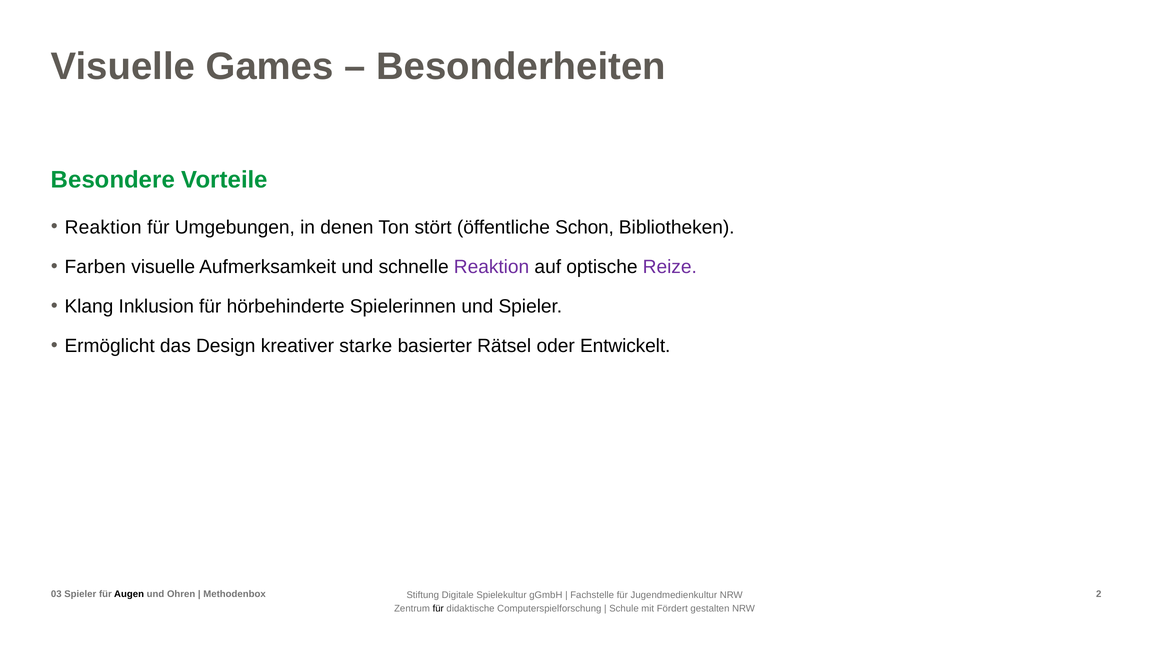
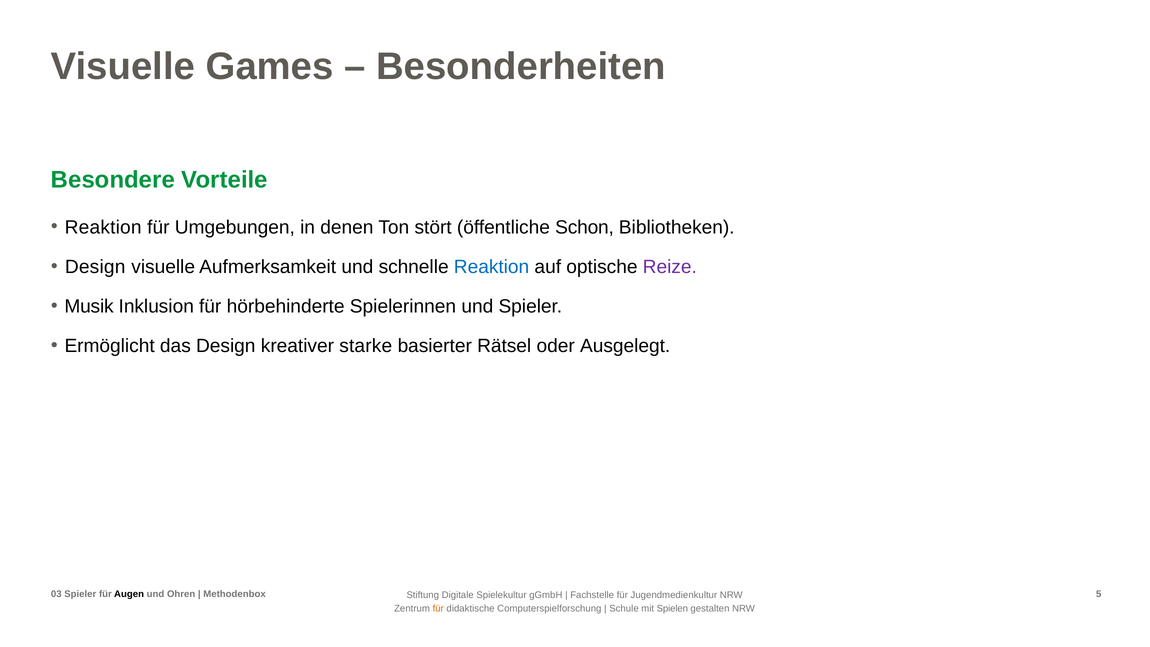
Farben: Farben -> Design (95, 267)
Reaktion colour: purple -> blue (492, 267)
Klang: Klang -> Musik (89, 306)
Entwickelt: Entwickelt -> Ausgelegt (625, 346)
2: 2 -> 5 (1099, 594)
für colour: black -> orange (438, 609)
Fördert: Fördert -> Spielen (672, 609)
